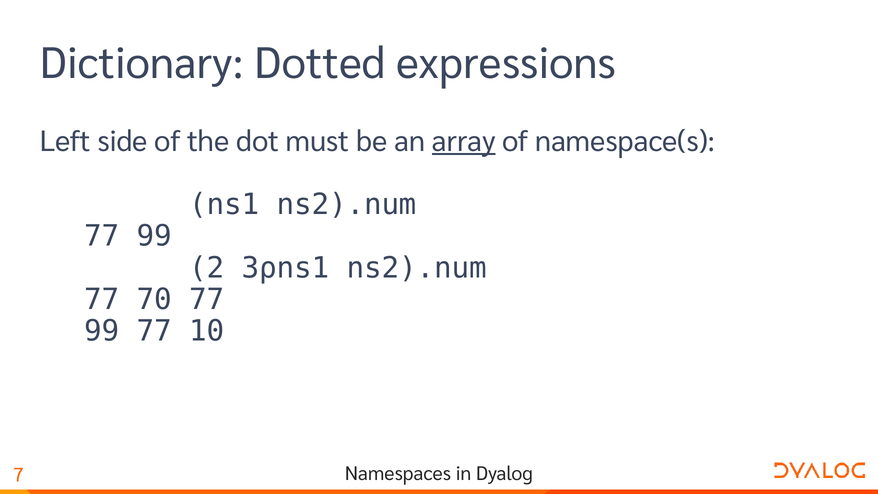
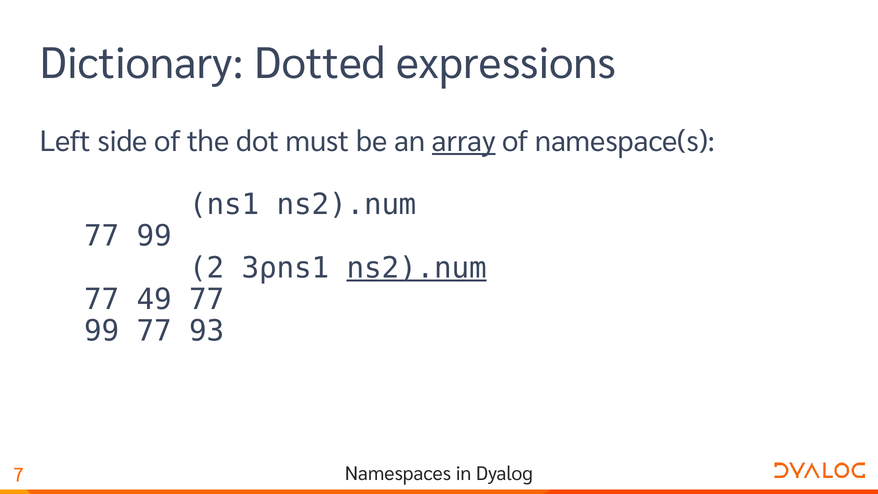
ns2).num underline: none -> present (417, 268)
70: 70 -> 49 (154, 299)
10: 10 -> 93 (207, 331)
